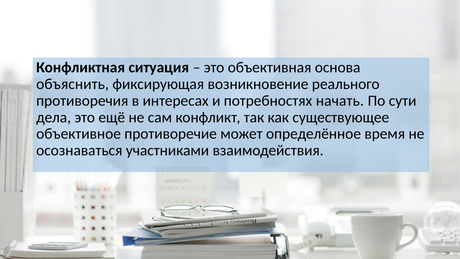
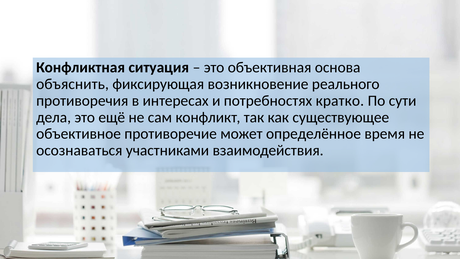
начать: начать -> кратко (340, 101)
